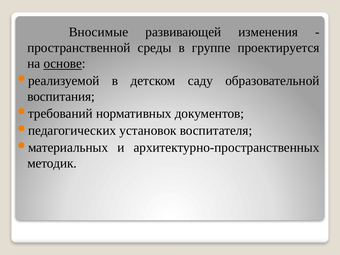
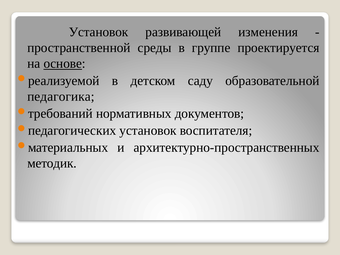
Вносимые: Вносимые -> Установок (99, 32)
воспитания: воспитания -> педагогика (61, 96)
